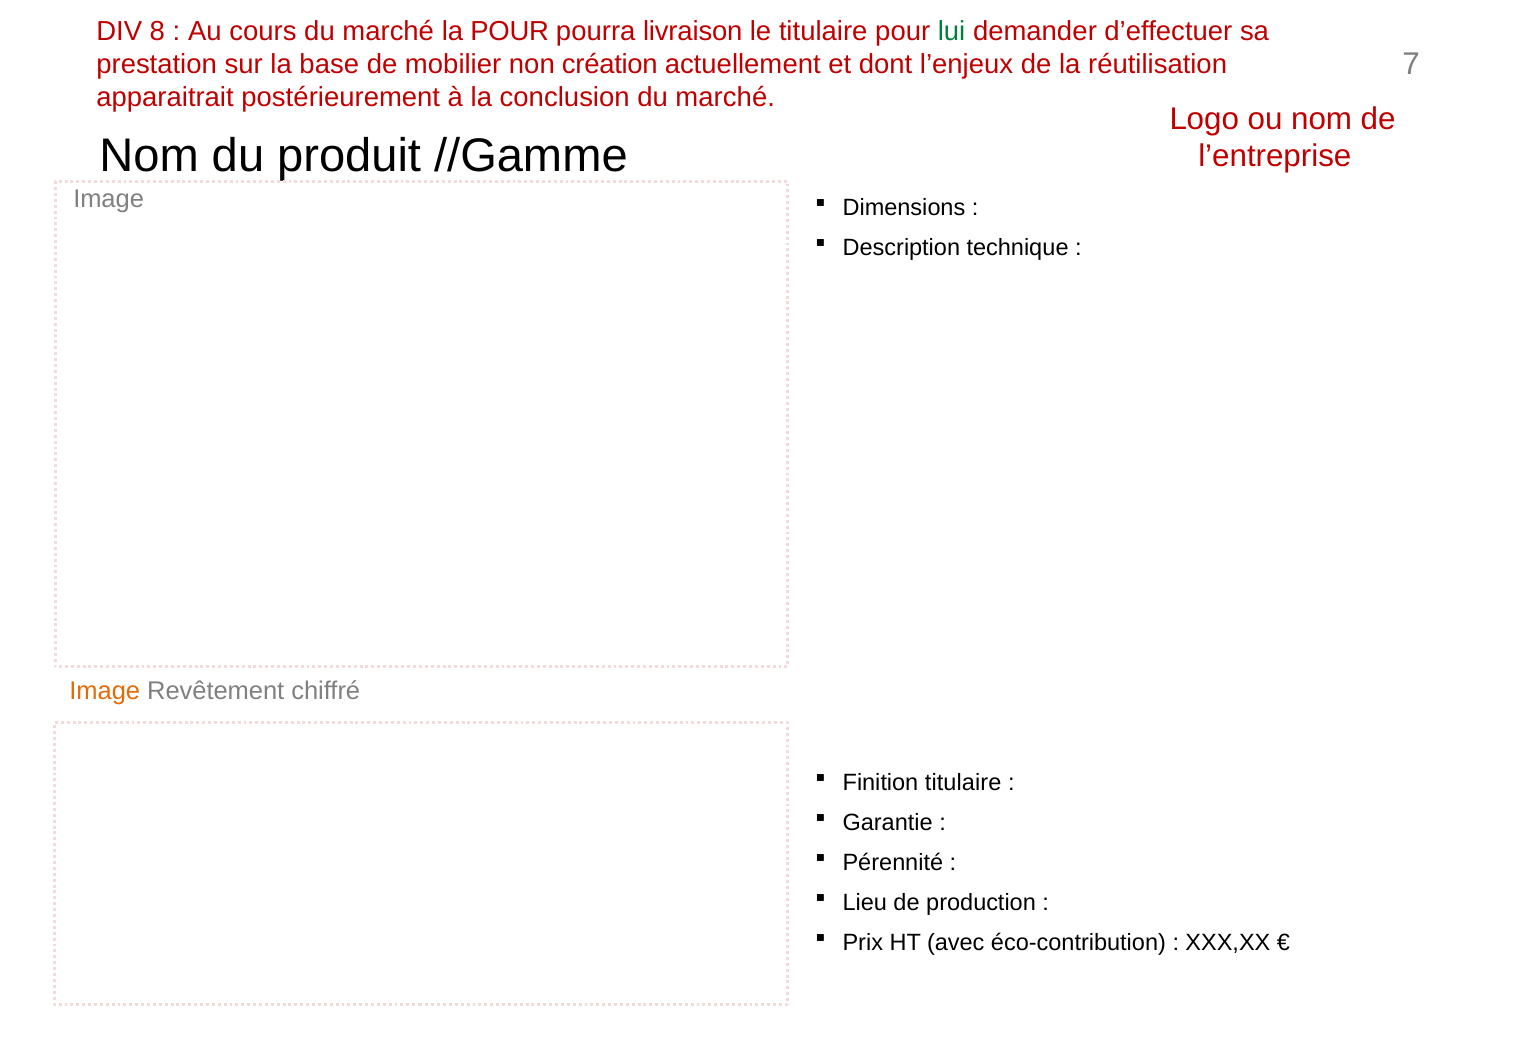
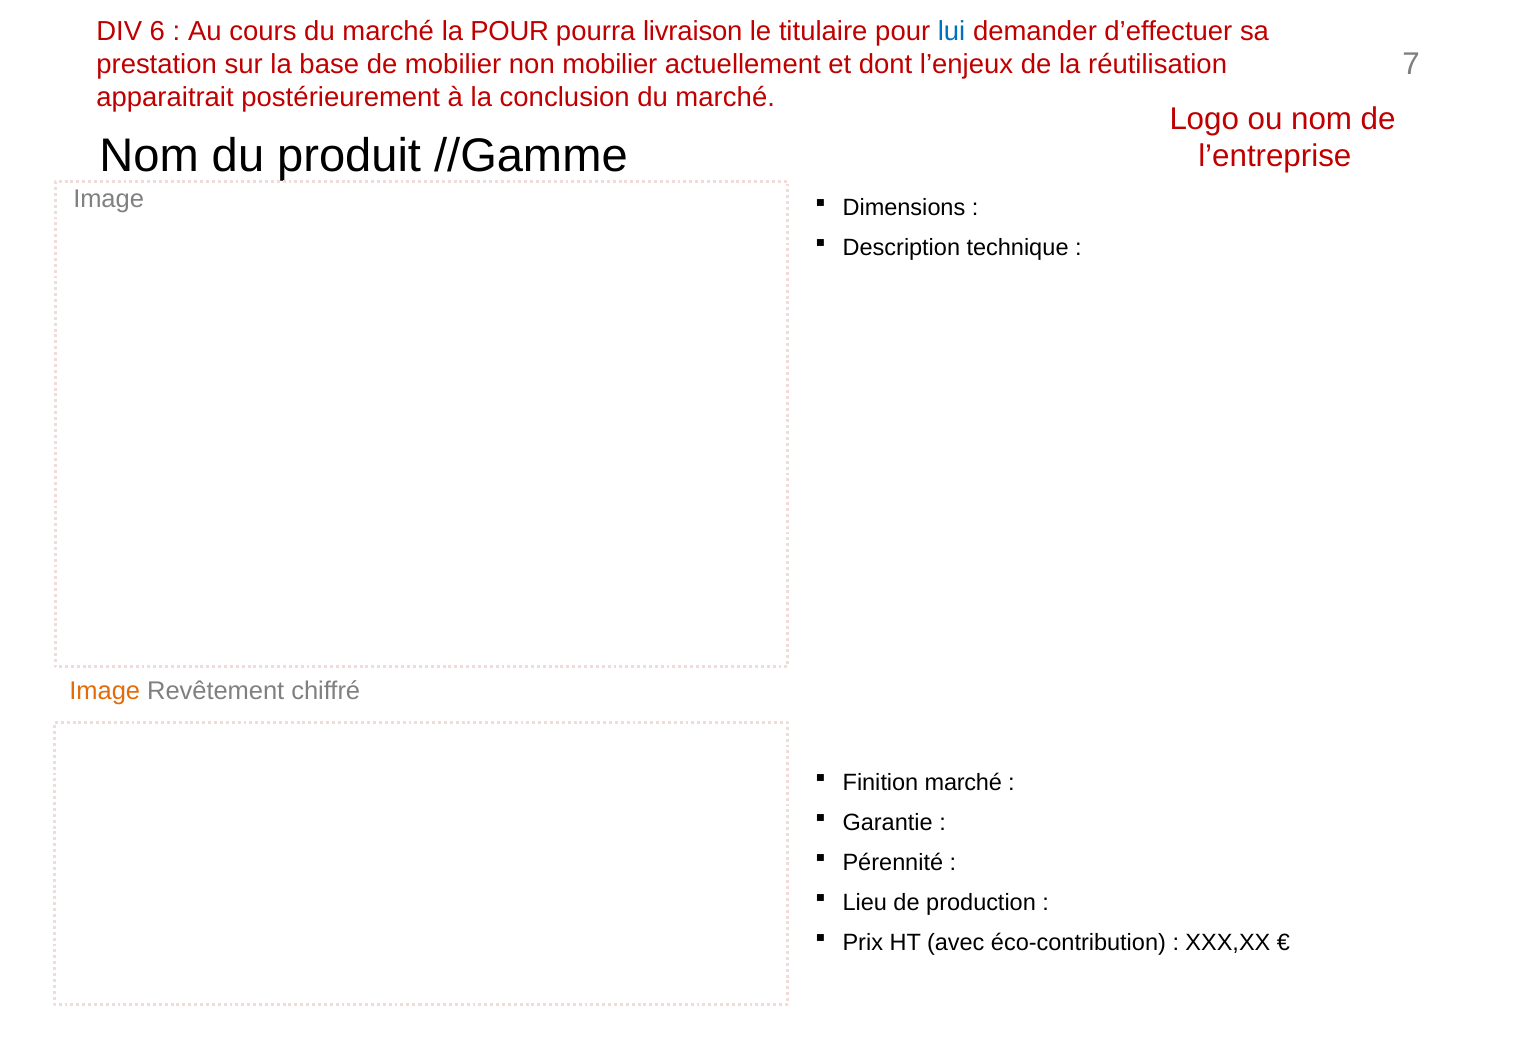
8: 8 -> 6 (157, 31)
lui colour: green -> blue (952, 31)
non création: création -> mobilier (610, 64)
Finition titulaire: titulaire -> marché (963, 782)
